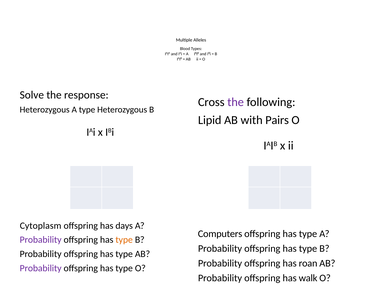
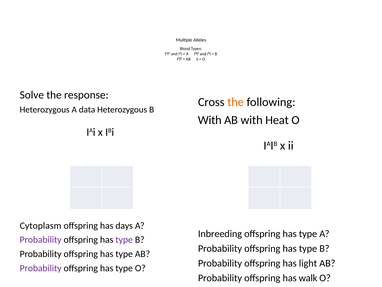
the colour: purple -> orange (236, 102)
A type: type -> data (87, 109)
Lipid: Lipid -> With (210, 120)
Pairs: Pairs -> Heat (277, 120)
Computers: Computers -> Inbreeding (220, 233)
type colour: orange -> purple (124, 239)
roan: roan -> light (308, 263)
